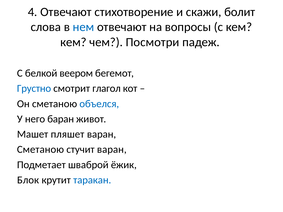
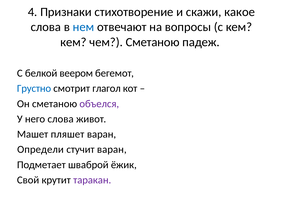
4 Отвечают: Отвечают -> Признаки (66, 12)
болит: болит -> какое (240, 12)
чем Посмотри: Посмотри -> Сметаною (153, 42)
объелся colour: blue -> purple (99, 104)
него баран: баран -> слова (61, 119)
Сметаною: Сметаною -> Определи (40, 150)
Блок: Блок -> Свой (28, 180)
таракан colour: blue -> purple (92, 180)
